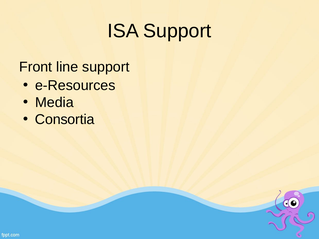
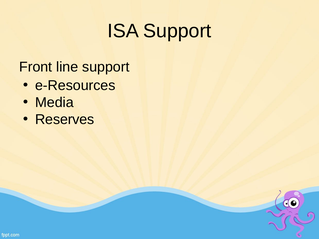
Consortia: Consortia -> Reserves (65, 120)
